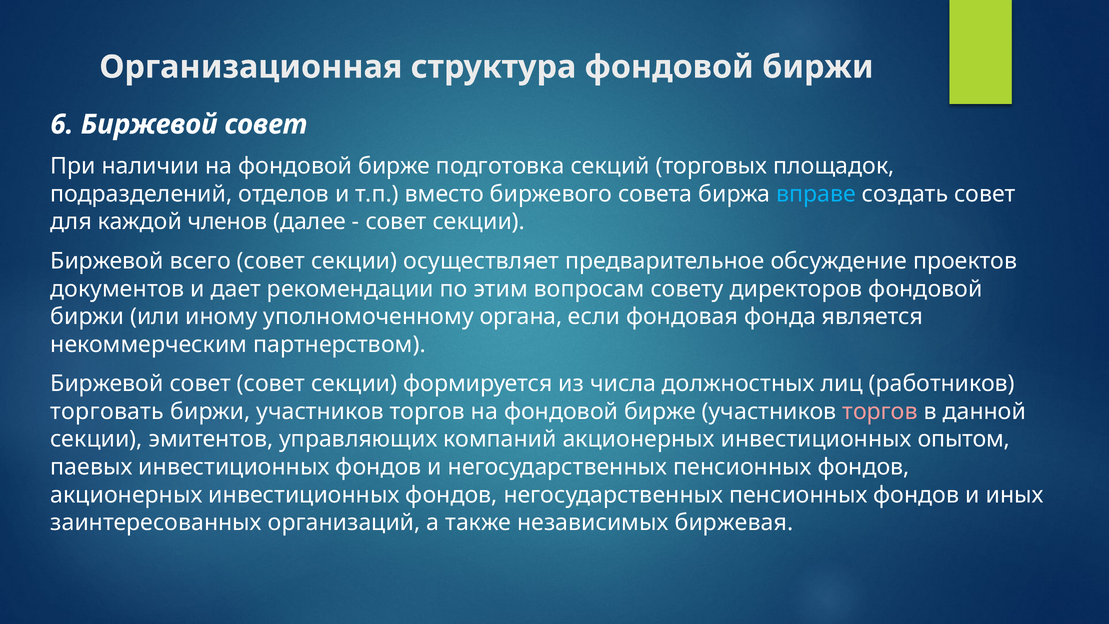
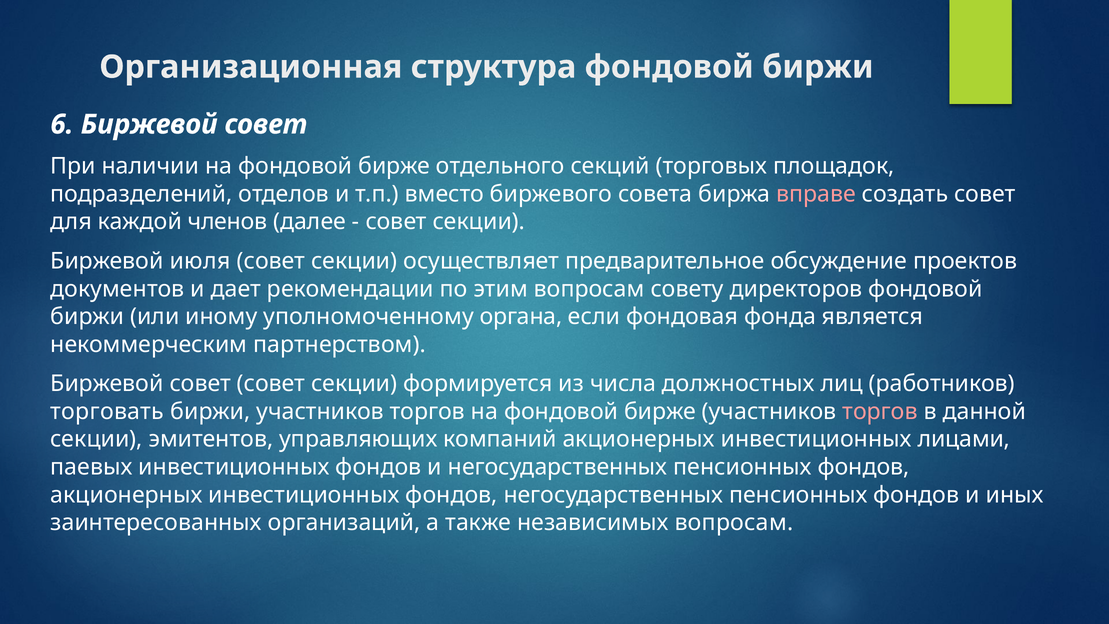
подготовка: подготовка -> отдельного (500, 166)
вправе colour: light blue -> pink (816, 194)
всего: всего -> июля (200, 261)
опытом: опытом -> лицами (964, 439)
независимых биржевая: биржевая -> вопросам (734, 522)
